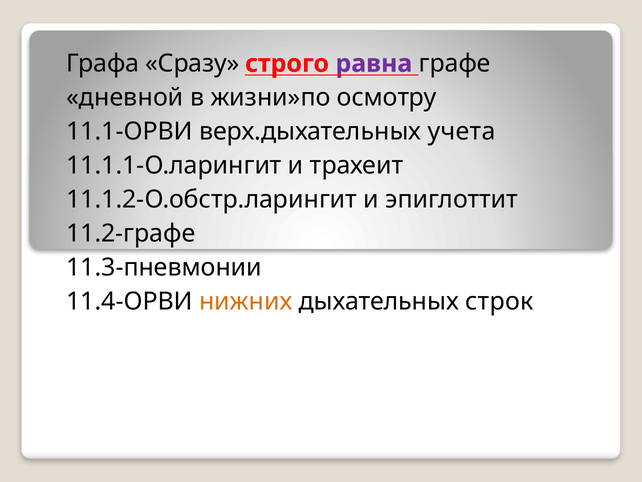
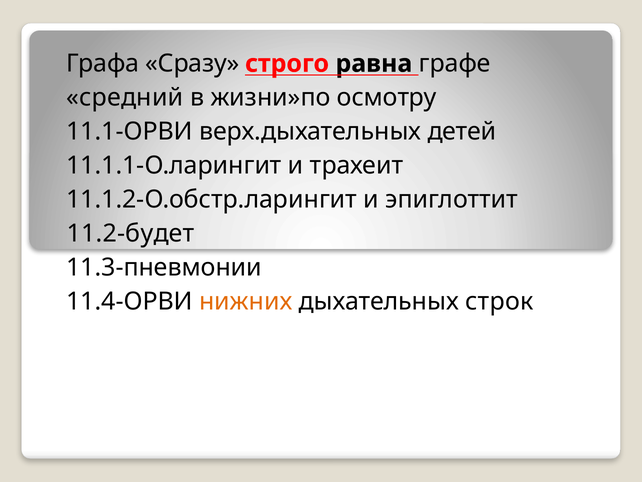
равна colour: purple -> black (374, 64)
дневной: дневной -> средний (125, 97)
учета: учета -> детей (462, 131)
11.2-графе: 11.2-графе -> 11.2-будет (131, 233)
